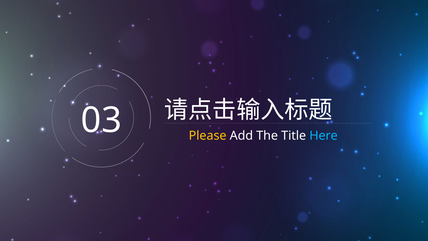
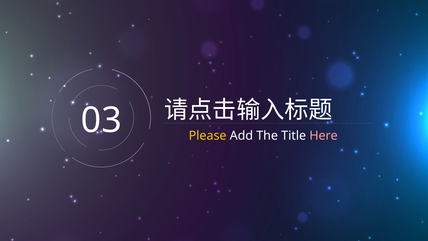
Here colour: light blue -> pink (324, 136)
